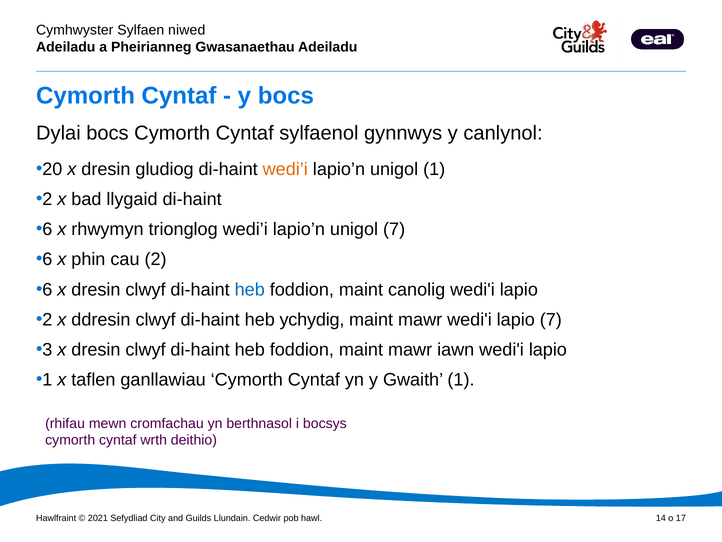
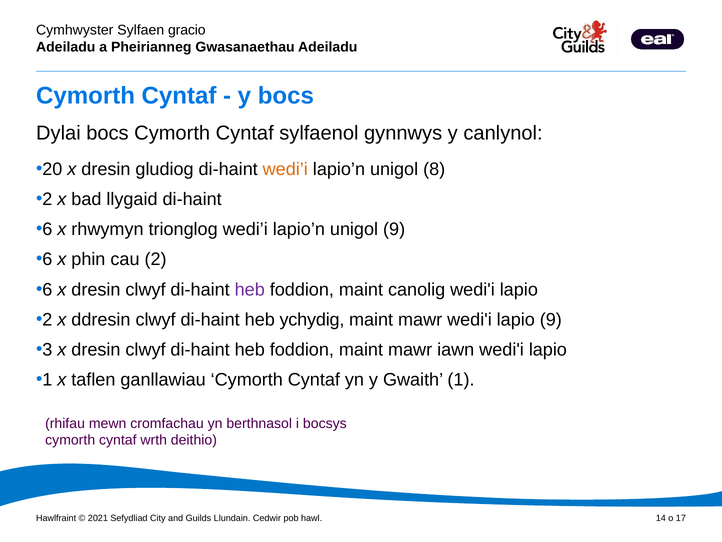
niwed: niwed -> gracio (187, 30)
unigol 1: 1 -> 8 (434, 169)
unigol 7: 7 -> 9 (394, 229)
heb colour: blue -> purple (250, 289)
lapio 7: 7 -> 9 (551, 319)
